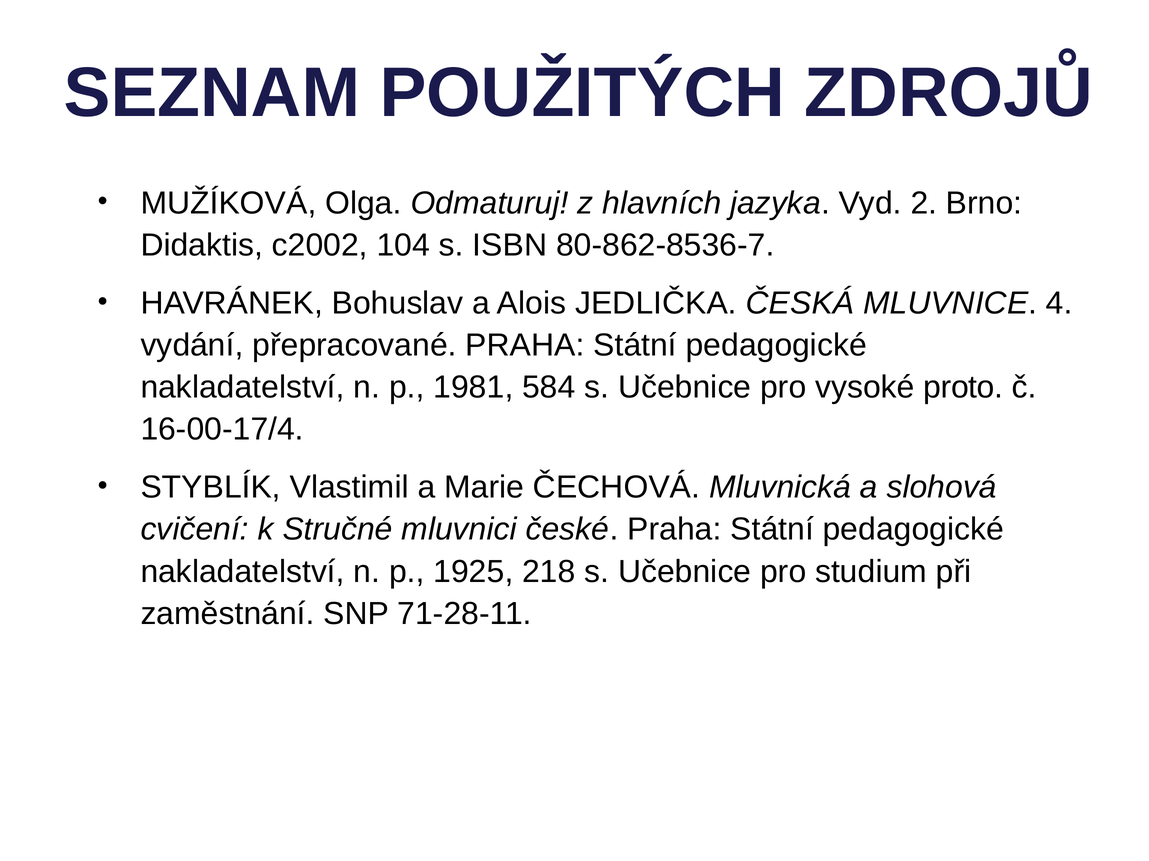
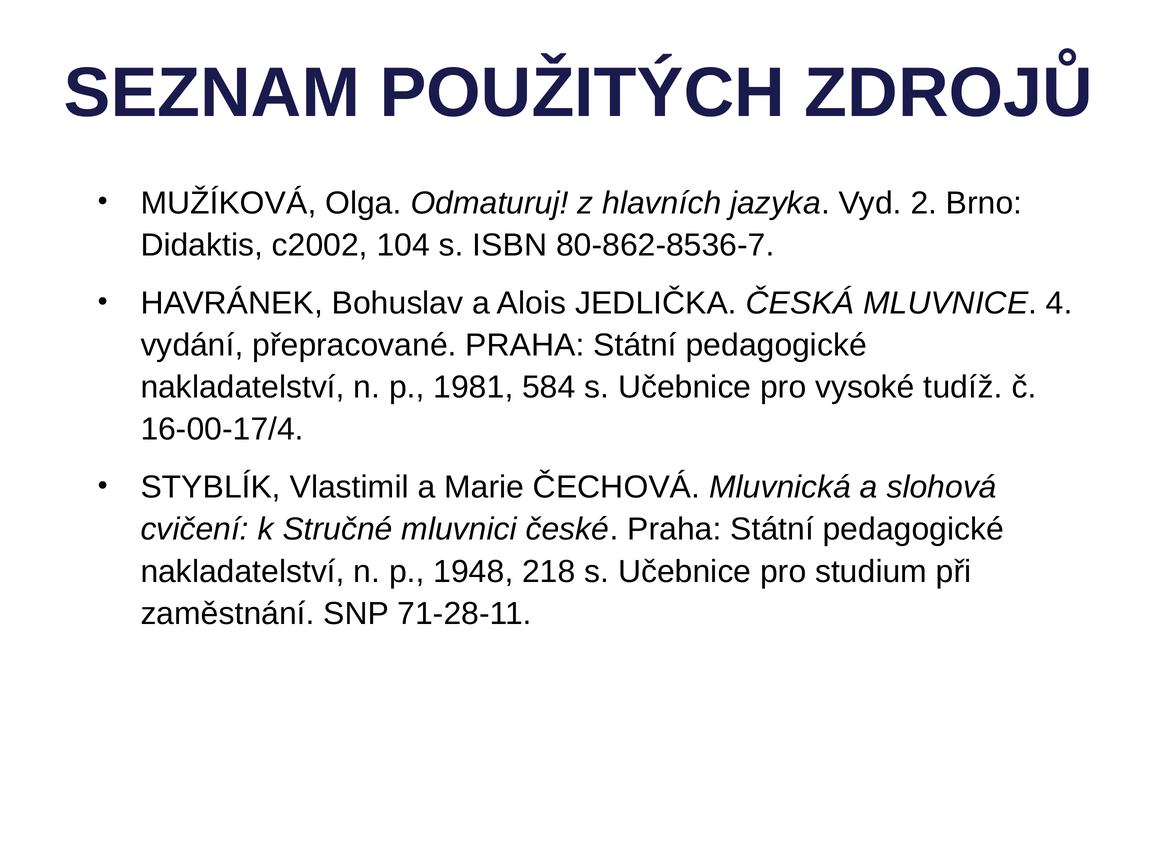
proto: proto -> tudíž (963, 388)
1925: 1925 -> 1948 (473, 572)
